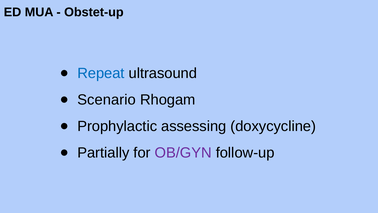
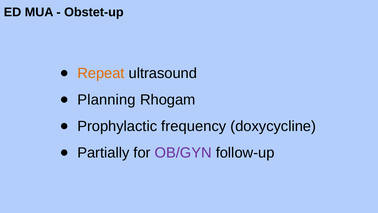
Repeat colour: blue -> orange (101, 73)
Scenario: Scenario -> Planning (107, 100)
assessing: assessing -> frequency (194, 126)
